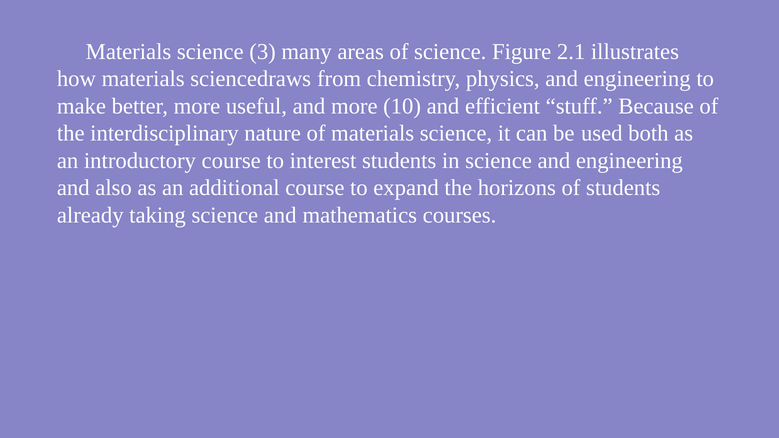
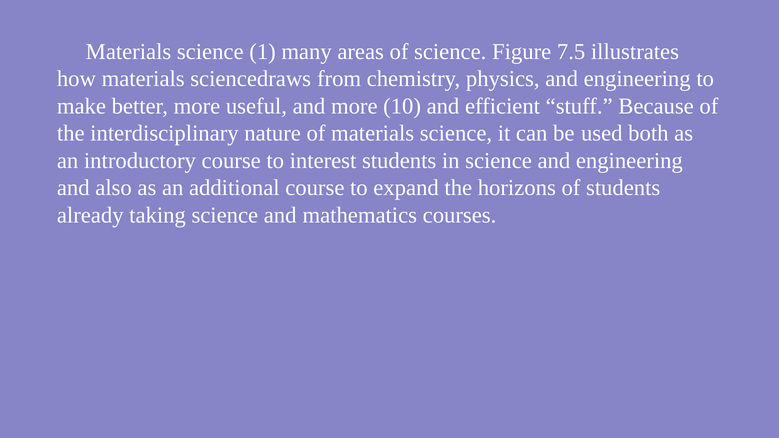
3: 3 -> 1 (263, 52)
2.1: 2.1 -> 7.5 (571, 52)
